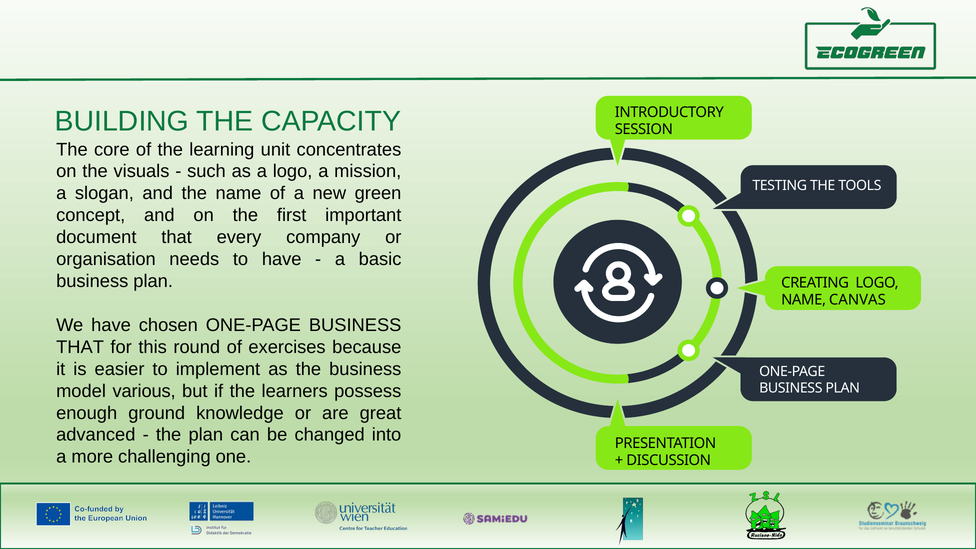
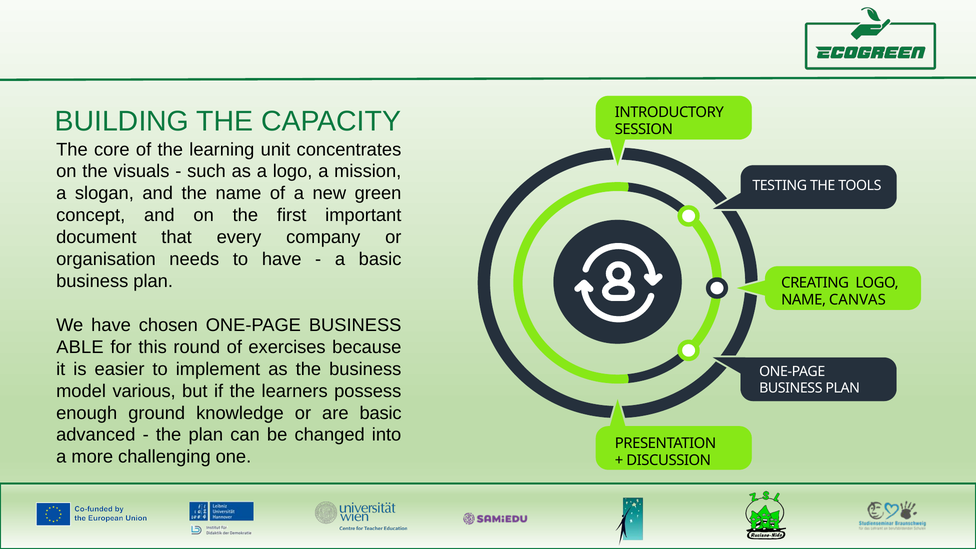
THAT: THAT -> ABLE (80, 347)
are great: great -> basic (381, 413)
